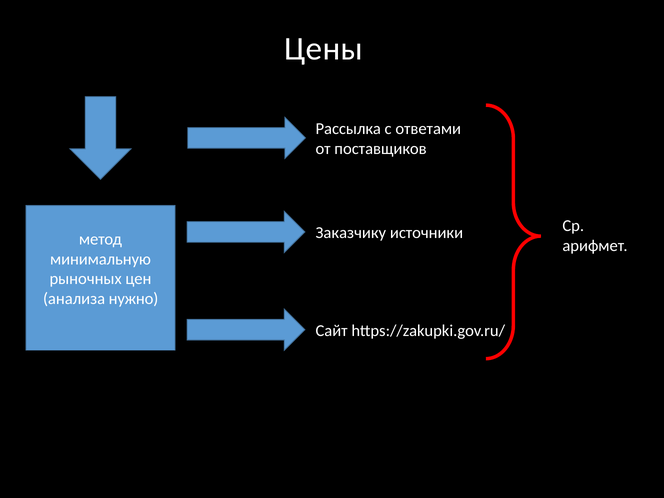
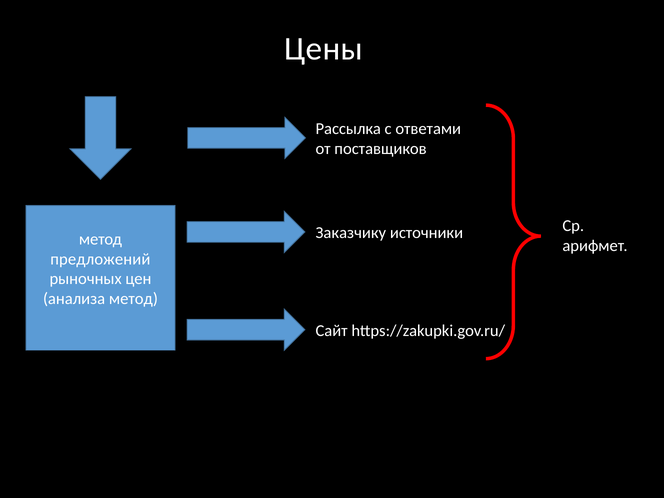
минимальную: минимальную -> предложений (100, 259)
анализа нужно: нужно -> метод (133, 299)
